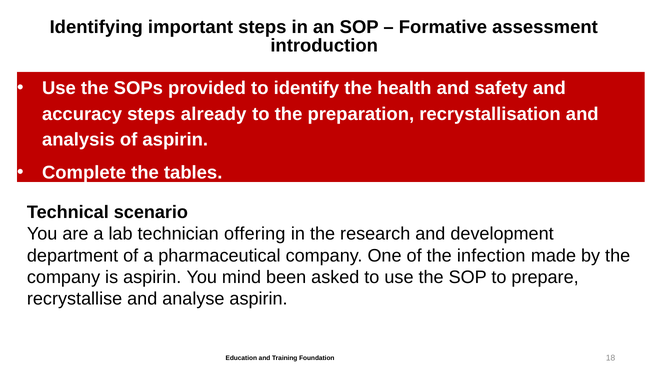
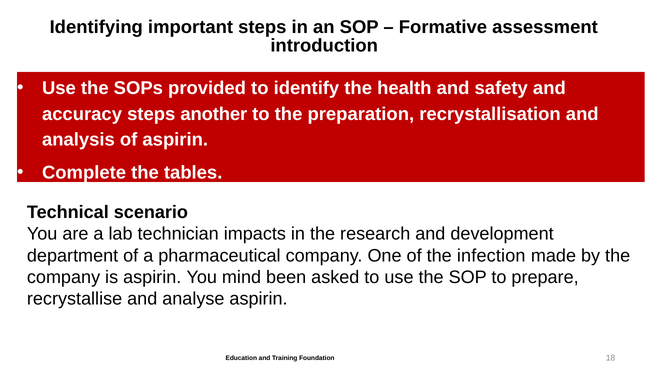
already: already -> another (214, 114)
offering: offering -> impacts (255, 234)
